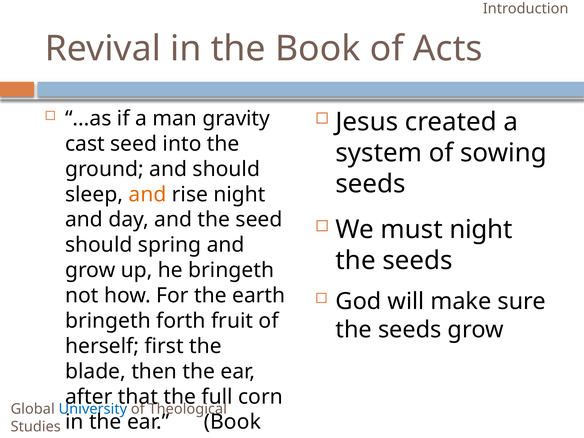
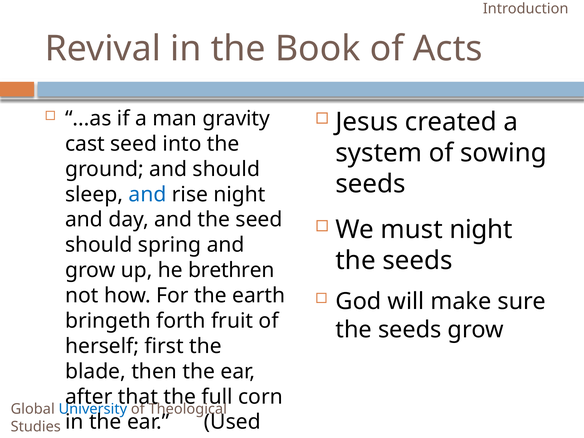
and colour: orange -> blue (147, 194)
he bringeth: bringeth -> brethren (231, 270)
ear Book: Book -> Used (232, 422)
